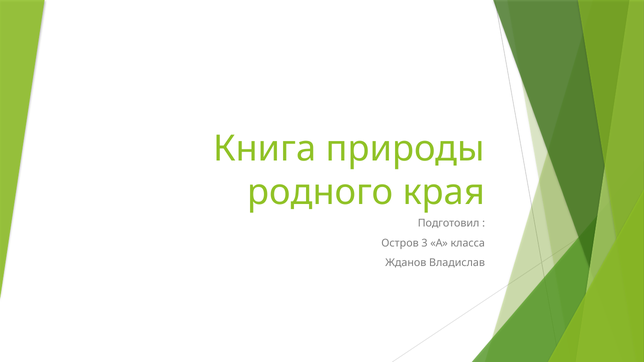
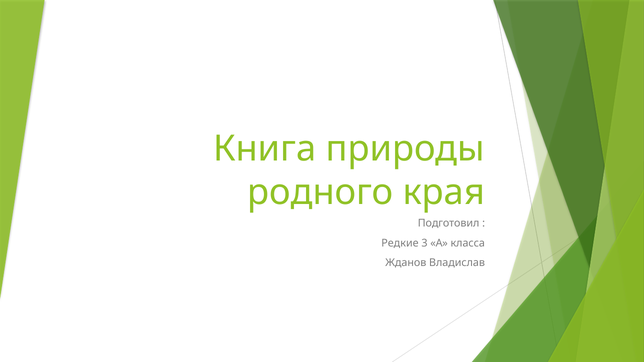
Остров: Остров -> Редкие (400, 243)
